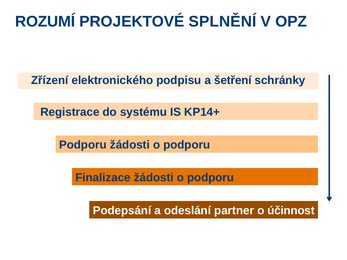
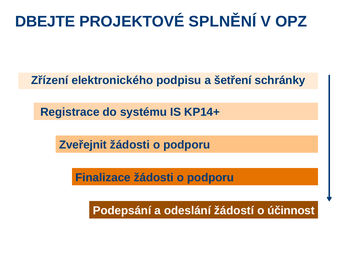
ROZUMÍ: ROZUMÍ -> DBEJTE (45, 22)
Podporu: Podporu -> Zveřejnit (83, 145)
partner: partner -> žádostí (234, 211)
